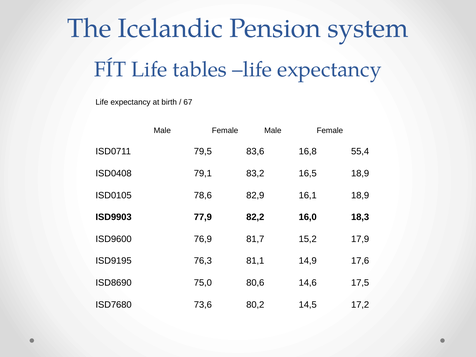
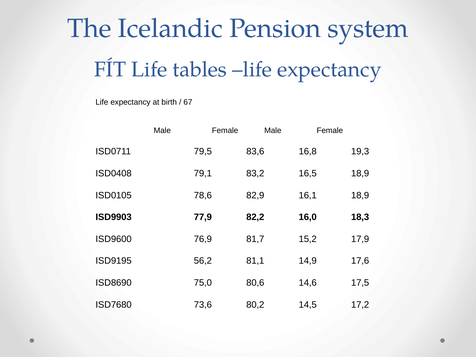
55,4: 55,4 -> 19,3 (360, 152)
76,3: 76,3 -> 56,2 (203, 261)
